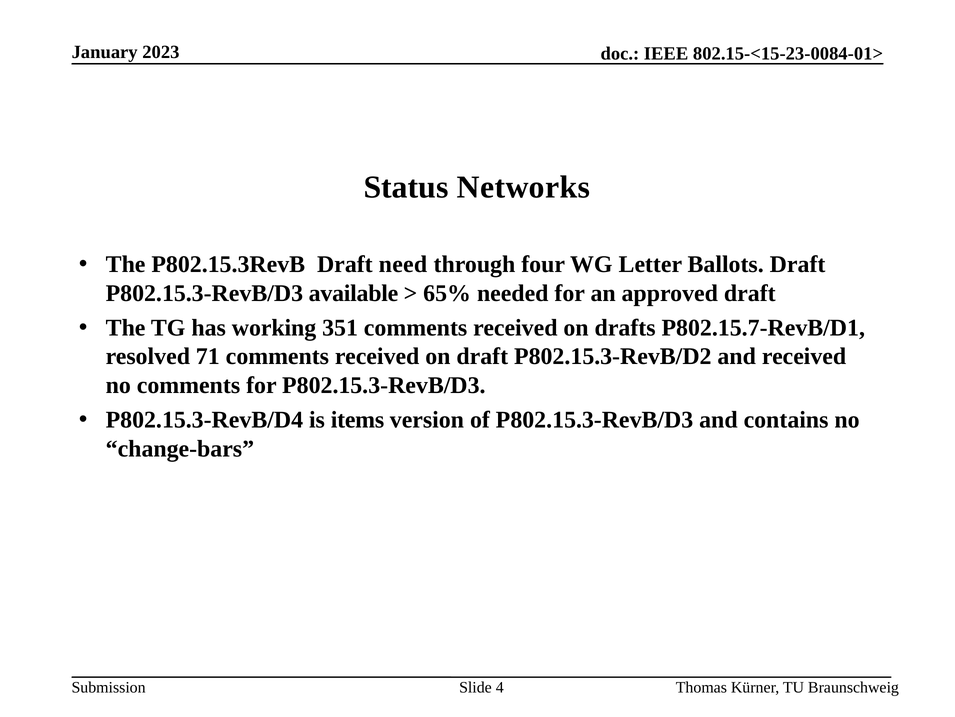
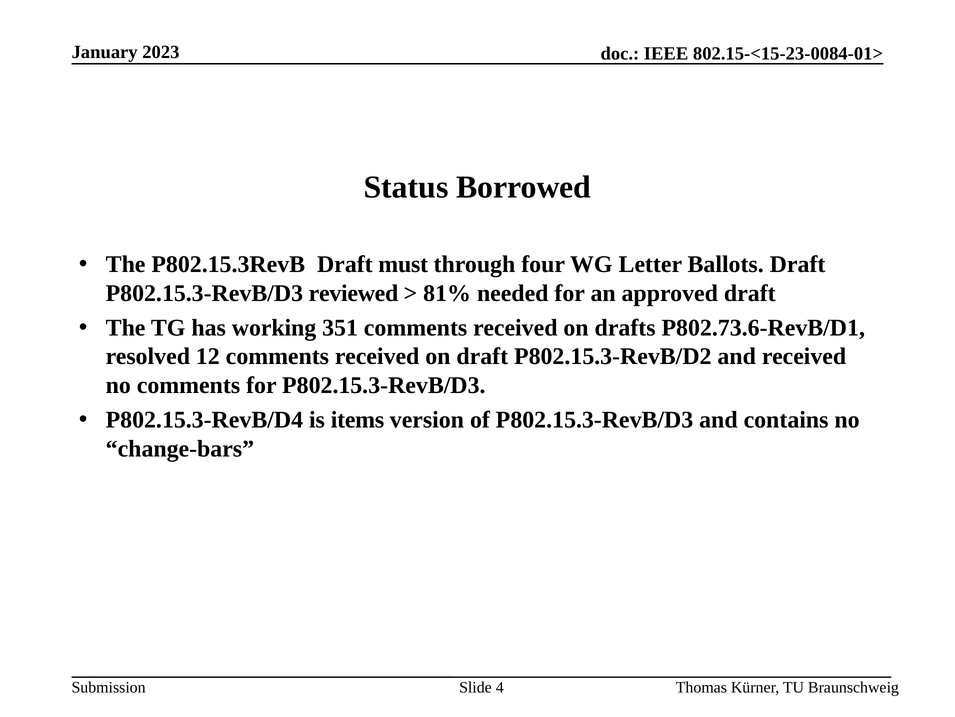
Networks: Networks -> Borrowed (524, 187)
need: need -> must (403, 264)
available: available -> reviewed (354, 293)
65%: 65% -> 81% (447, 293)
P802.15.7-RevB/D1: P802.15.7-RevB/D1 -> P802.73.6-RevB/D1 (763, 328)
71: 71 -> 12 (208, 356)
